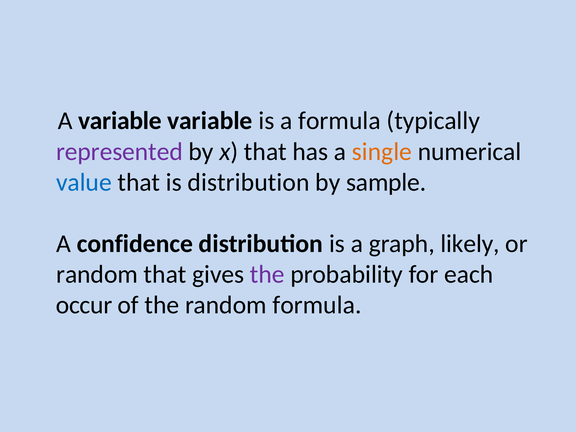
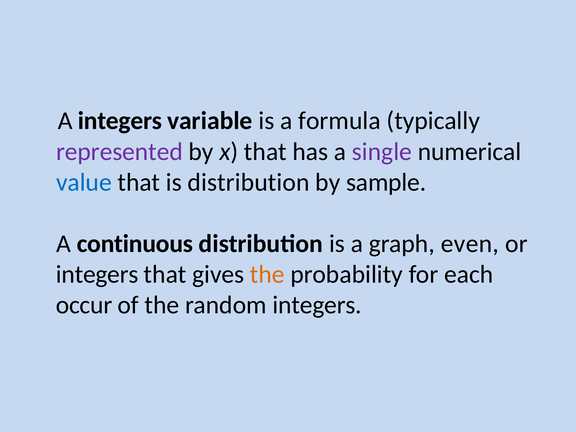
A variable: variable -> integers (120, 121)
single colour: orange -> purple (382, 152)
confidence: confidence -> continuous (135, 244)
likely: likely -> even (470, 244)
random: random -> integers (97, 274)
the colour: purple -> orange (267, 274)
random formula: formula -> integers (317, 305)
